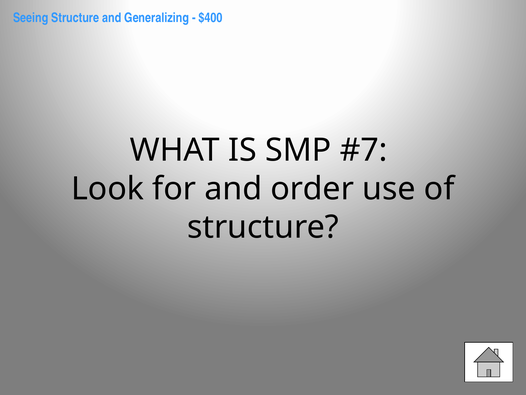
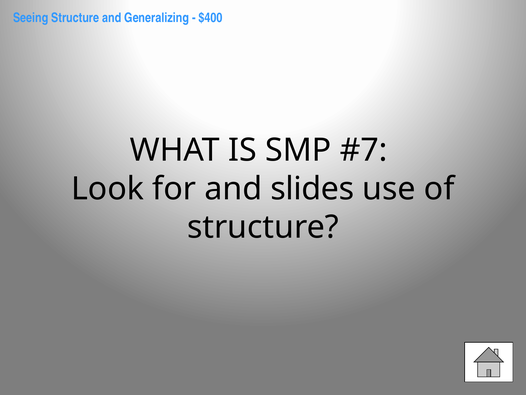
order: order -> slides (312, 189)
